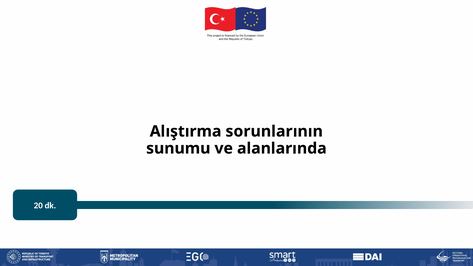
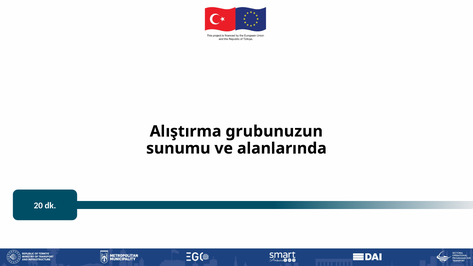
sorunlarının: sorunlarının -> grubunuzun (274, 131)
